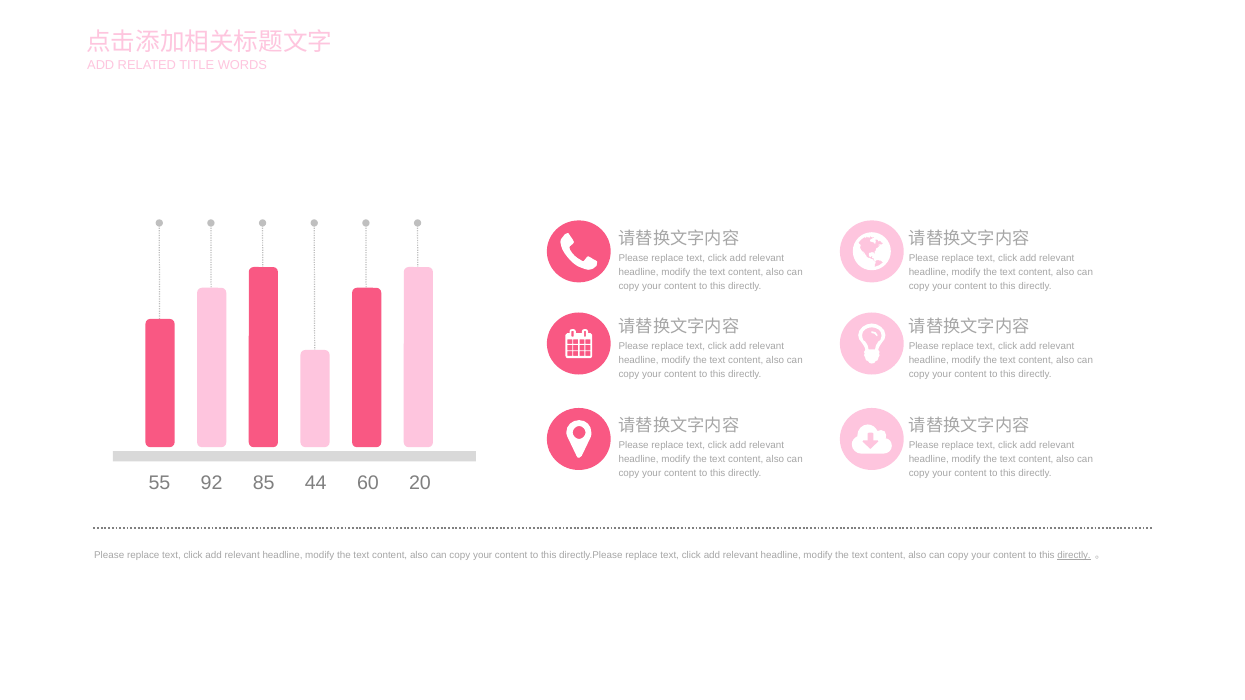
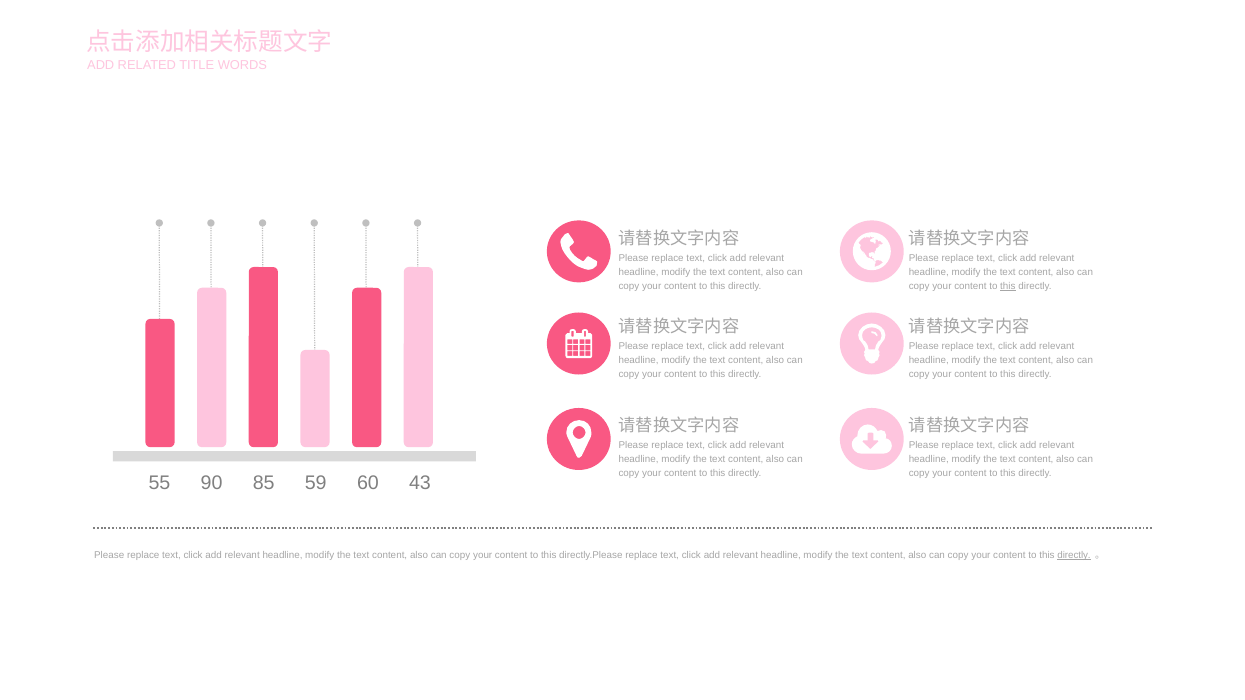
this underline: none -> present (1008, 287)
92: 92 -> 90 (212, 484)
44: 44 -> 59 (316, 484)
20: 20 -> 43 (420, 484)
